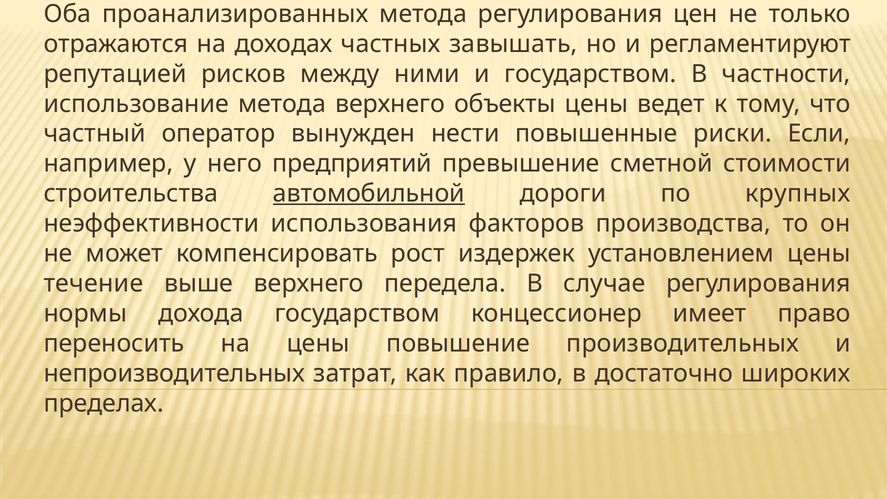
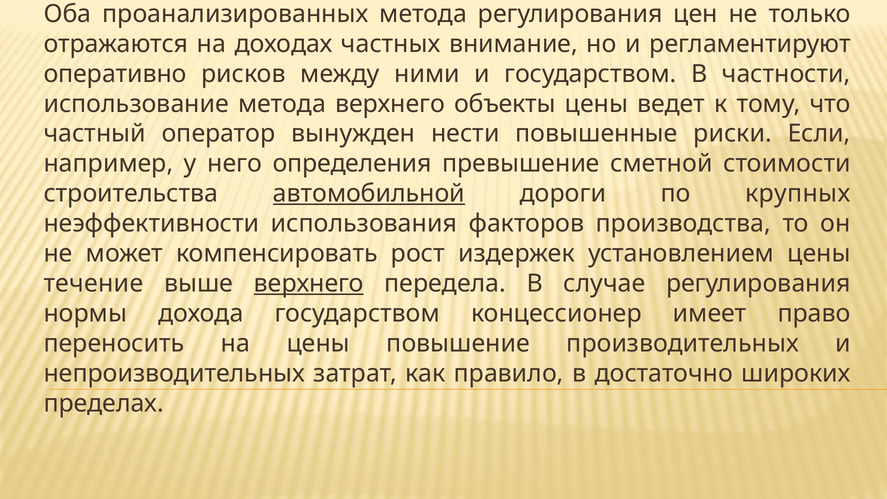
завышать: завышать -> внимание (513, 44)
репутацией: репутацией -> оперативно (115, 74)
предприятий: предприятий -> определения (352, 164)
верхнего underline: none -> present (309, 284)
